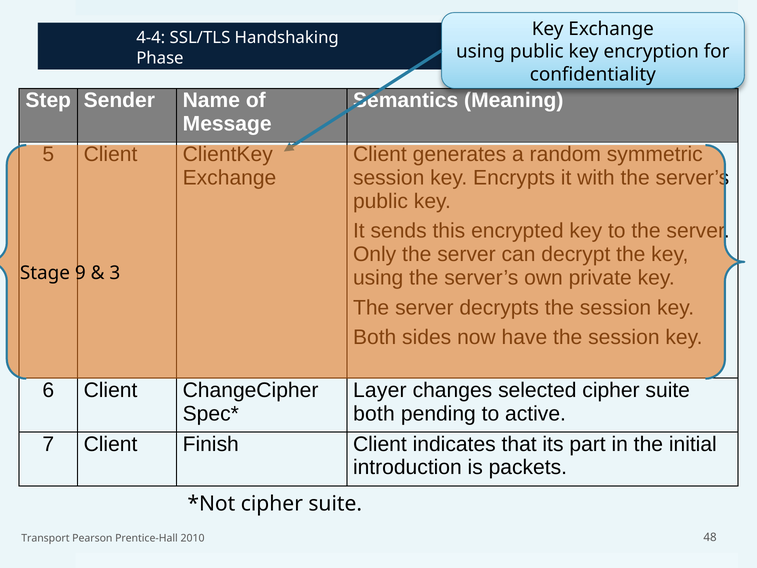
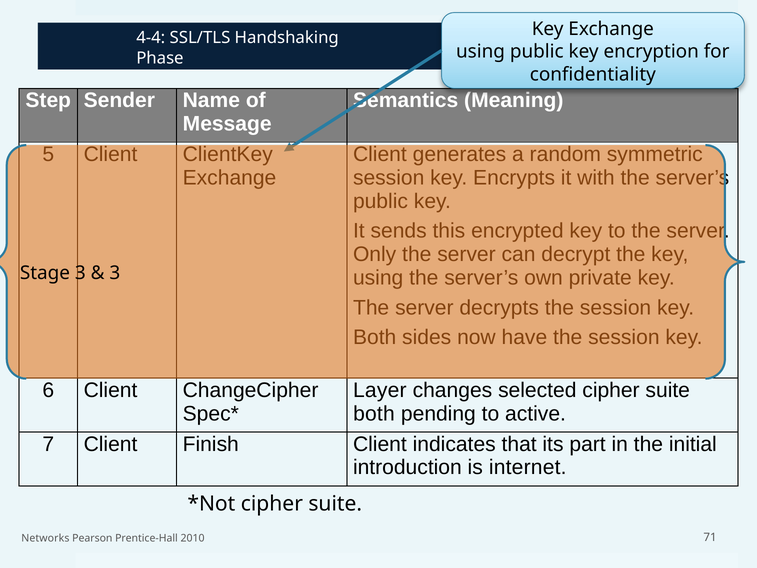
Stage 9: 9 -> 3 (80, 273)
packets: packets -> internet (528, 467)
Transport: Transport -> Networks (45, 538)
48: 48 -> 71 (710, 537)
